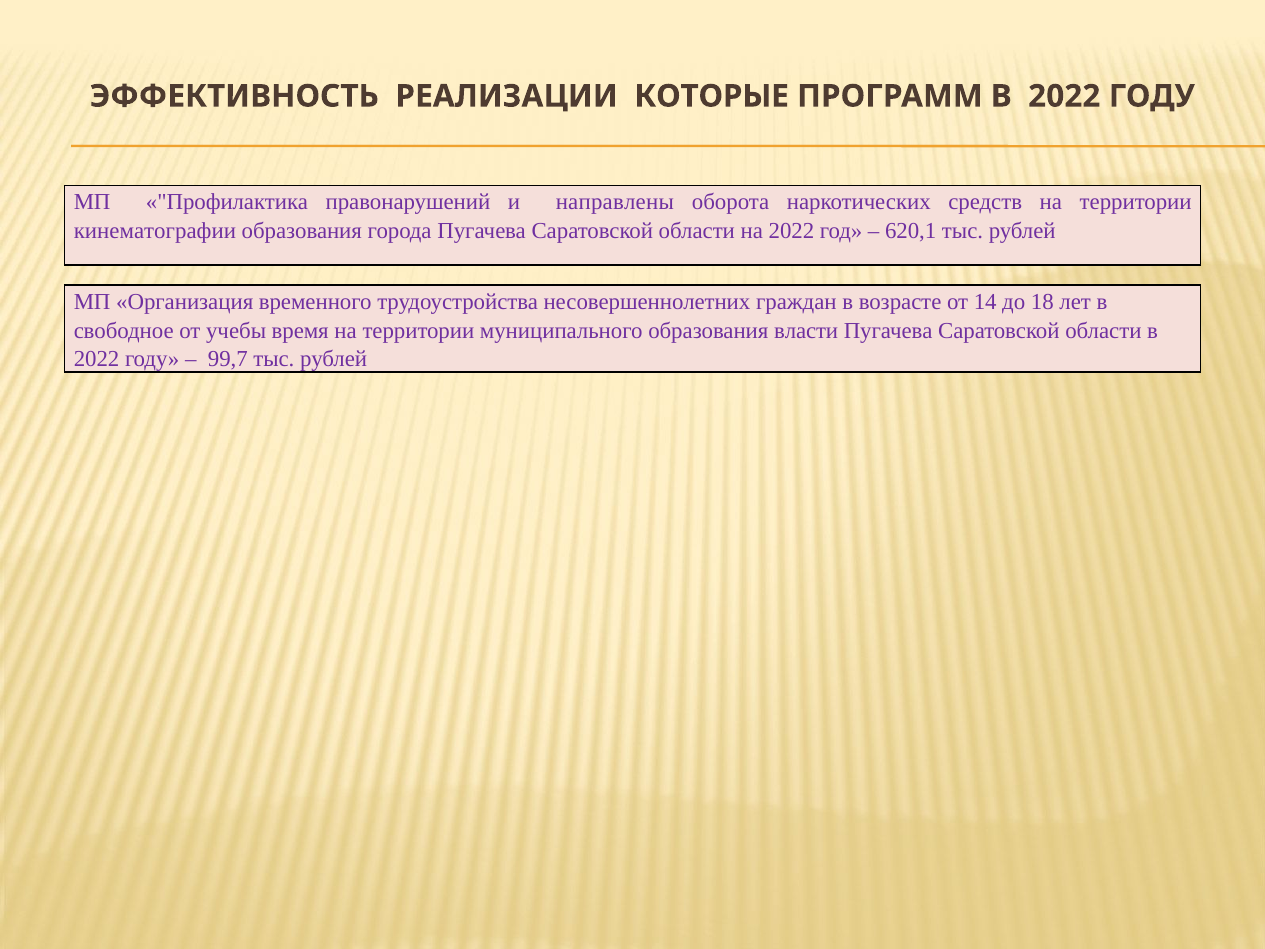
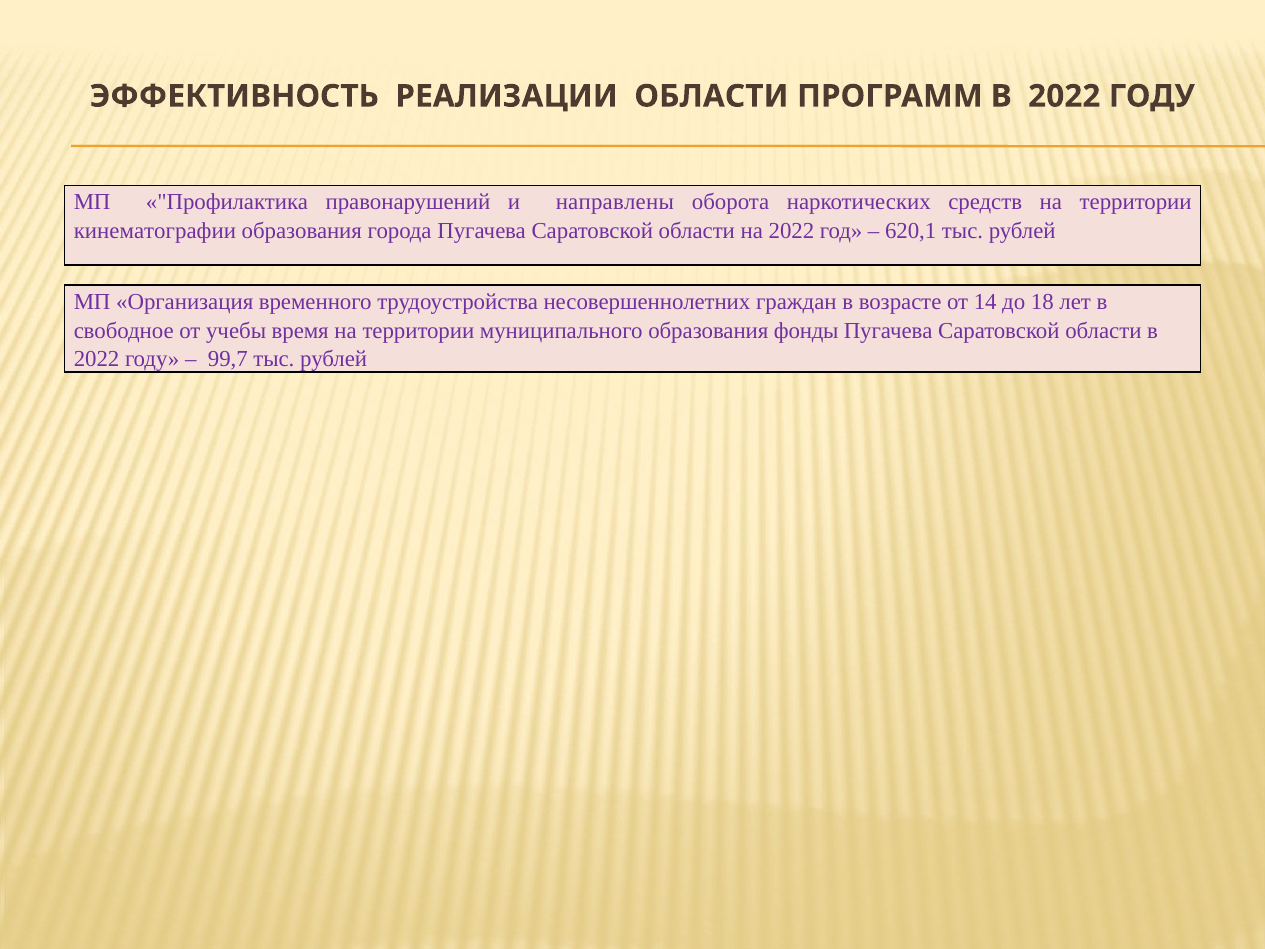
РЕАЛИЗАЦИИ КОТОРЫЕ: КОТОРЫЕ -> ОБЛАСТИ (712, 96)
власти: власти -> фонды (806, 330)
